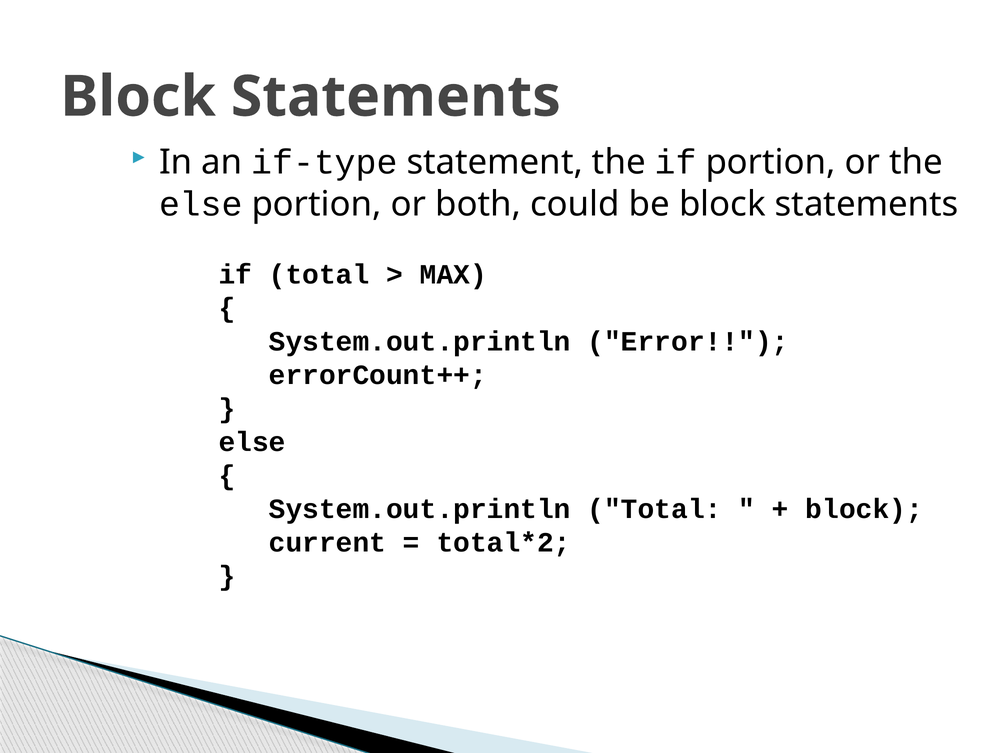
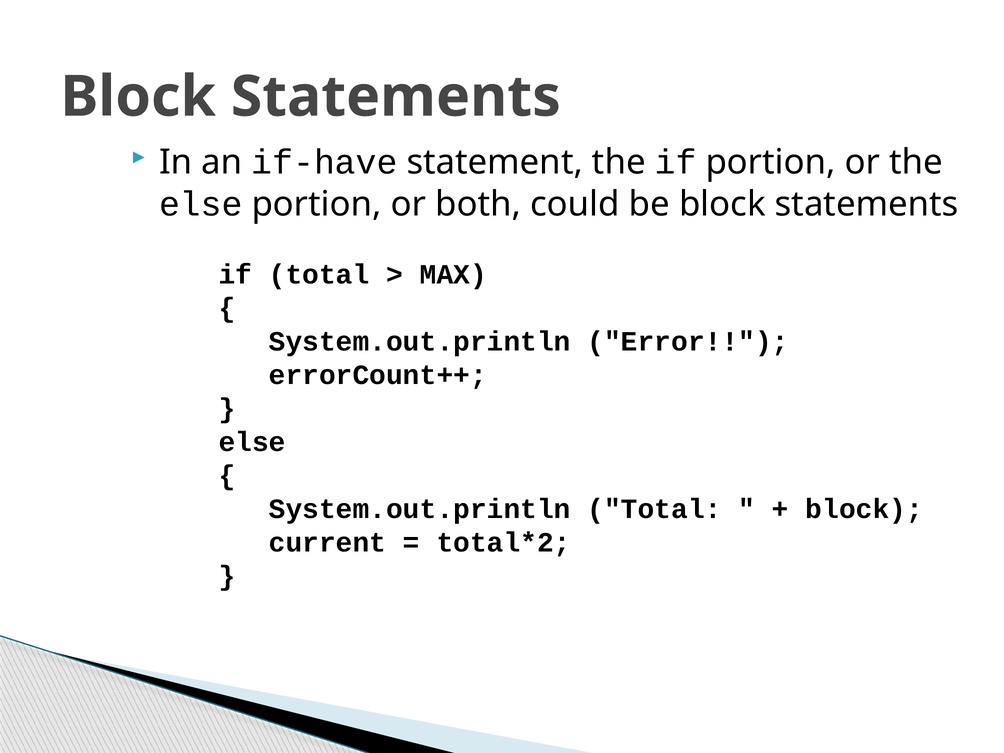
if-type: if-type -> if-have (324, 162)
